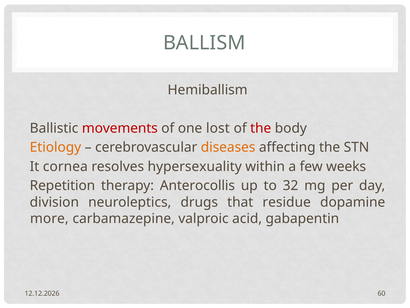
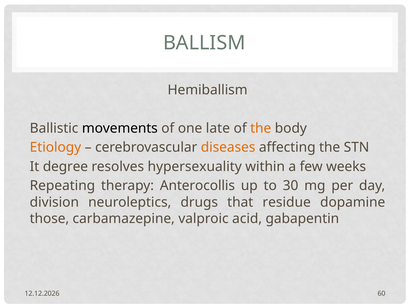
movements colour: red -> black (120, 128)
lost: lost -> late (218, 128)
the colour: red -> orange (261, 128)
cornea: cornea -> degree (65, 166)
Repetition: Repetition -> Repeating (62, 185)
32: 32 -> 30 (291, 185)
more: more -> those (49, 218)
